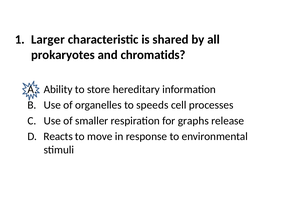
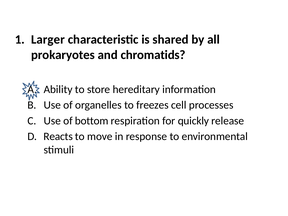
speeds: speeds -> freezes (152, 105)
smaller: smaller -> bottom (92, 121)
graphs: graphs -> quickly (193, 121)
